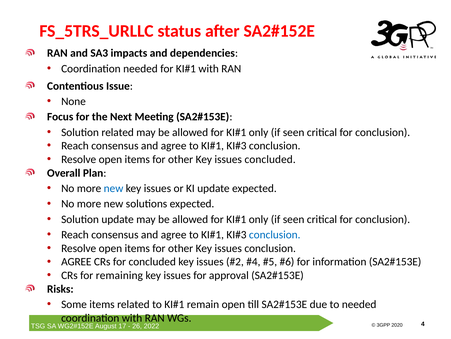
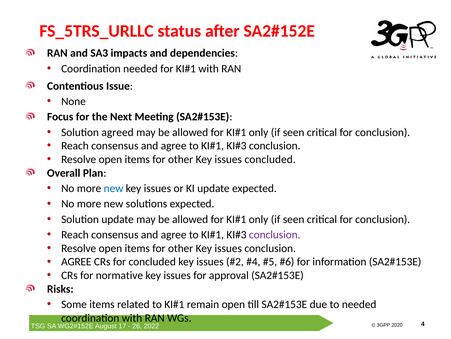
Solution related: related -> agreed (118, 132)
conclusion colour: blue -> purple (275, 234)
remaining: remaining -> normative (119, 275)
